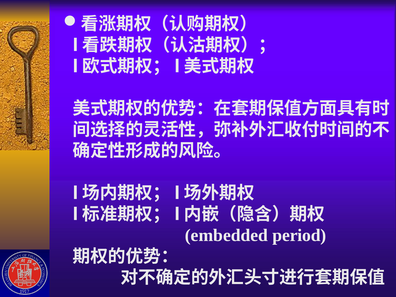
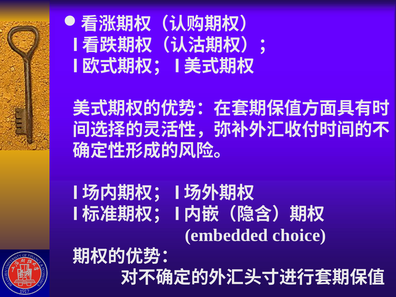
period: period -> choice (299, 235)
